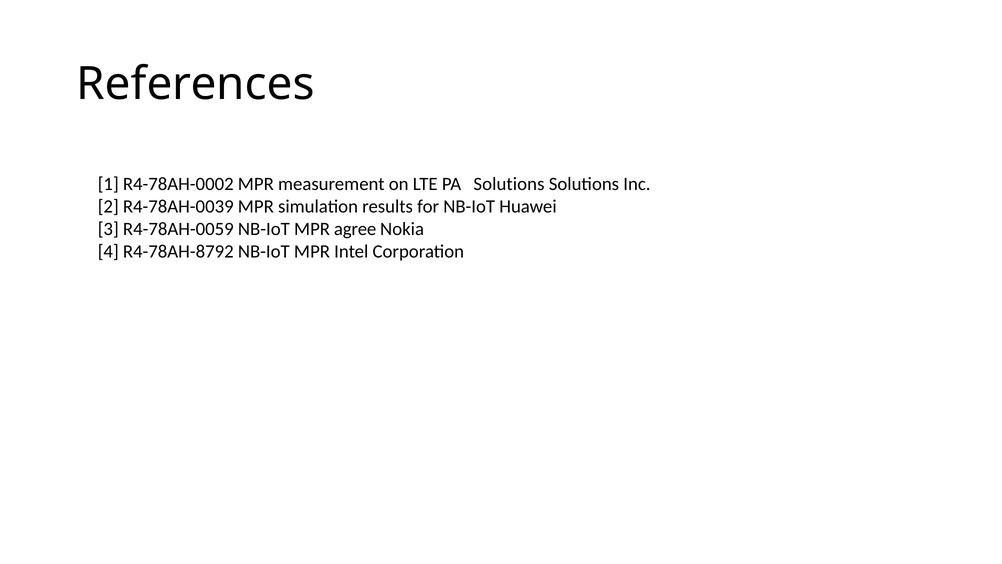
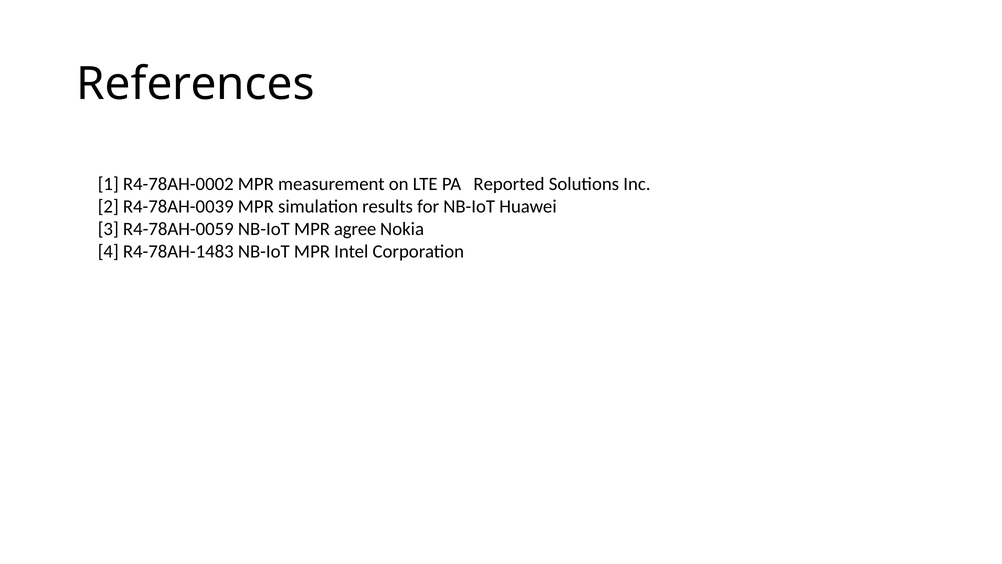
PA Solutions: Solutions -> Reported (509, 184)
R4-78AH-8792: R4-78AH-8792 -> R4-78AH-1483 (178, 251)
